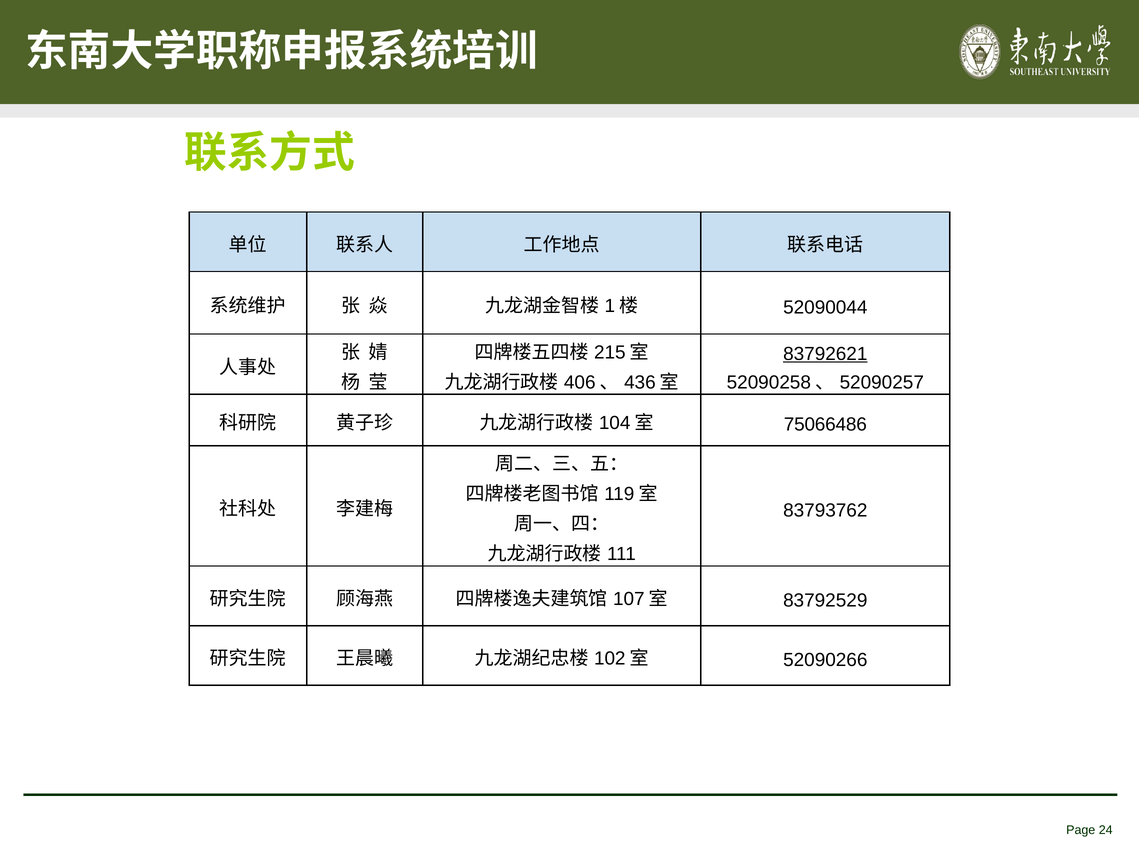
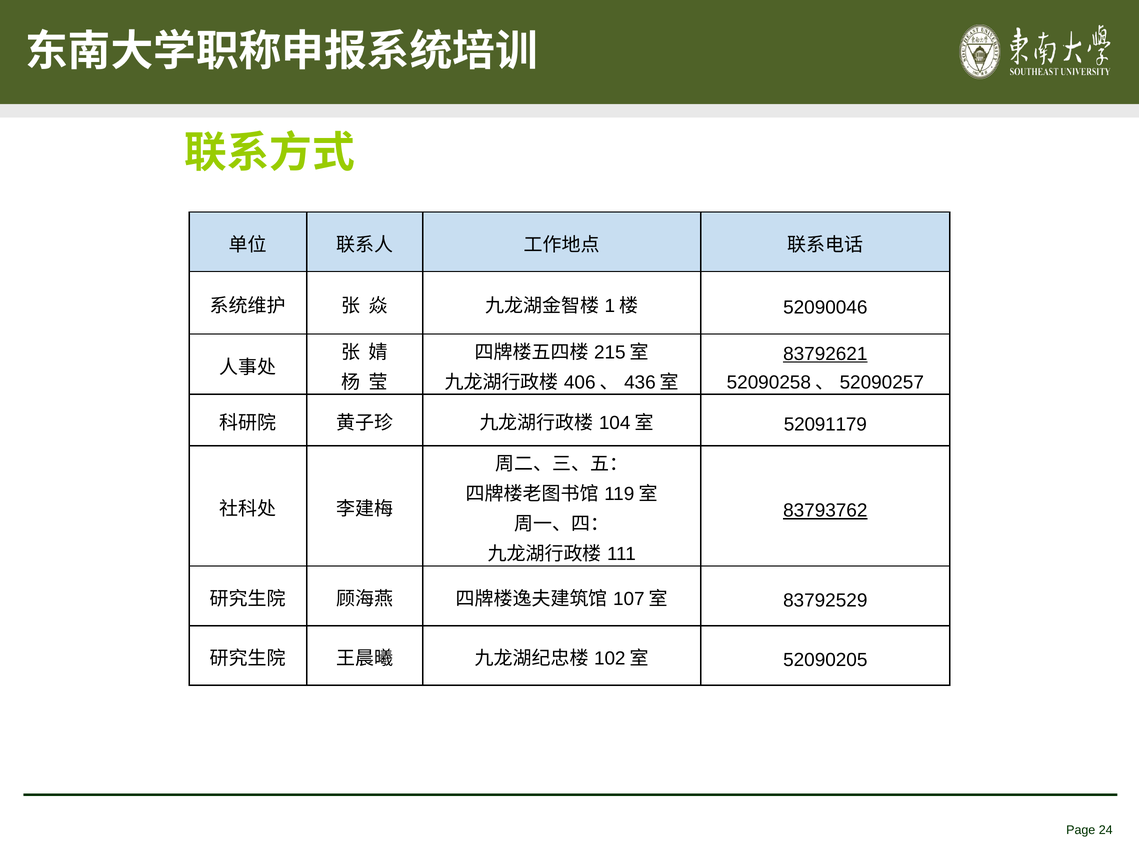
52090044: 52090044 -> 52090046 (825, 308)
75066486: 75066486 -> 52091179 (825, 425)
83793762 underline: none -> present (825, 511)
52090266: 52090266 -> 52090205 (825, 660)
